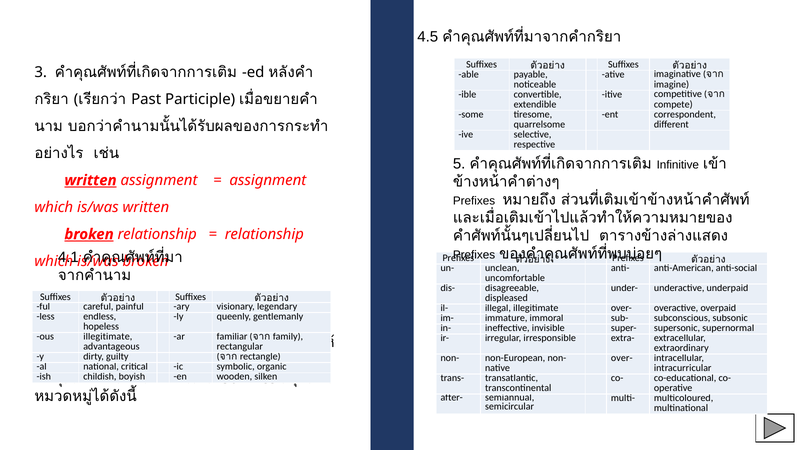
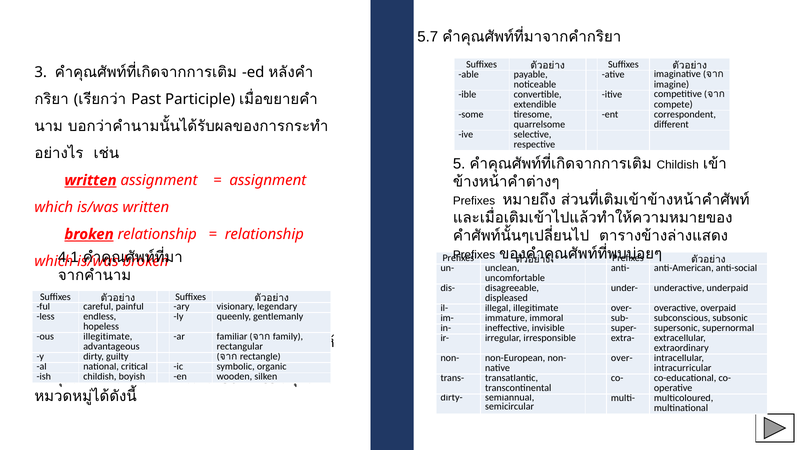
4.5: 4.5 -> 5.7 (428, 37)
Infinitive: Infinitive -> Childish (678, 165)
after-: after- -> dirty- (452, 397)
